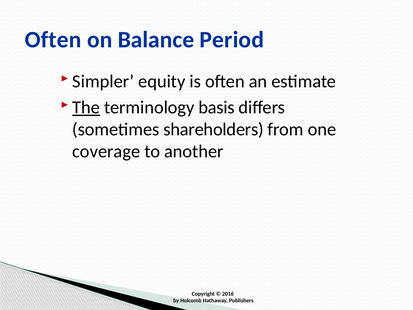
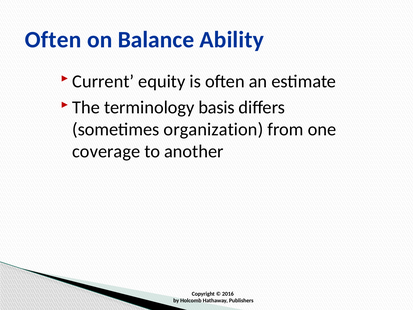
Period: Period -> Ability (232, 40)
Simpler: Simpler -> Current (103, 81)
The underline: present -> none (86, 107)
shareholders: shareholders -> organization (213, 129)
